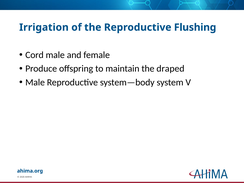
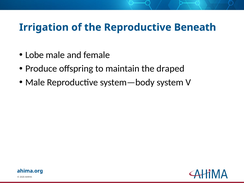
Flushing: Flushing -> Beneath (195, 27)
Cord: Cord -> Lobe (34, 55)
